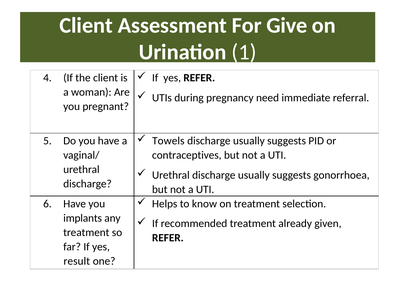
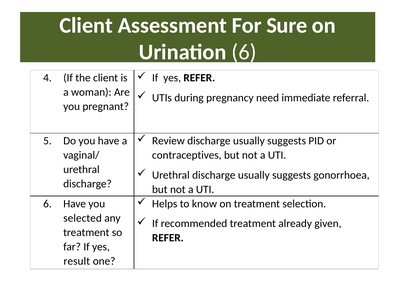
Give: Give -> Sure (287, 25)
Urination 1: 1 -> 6 (244, 52)
Towels: Towels -> Review (168, 141)
implants: implants -> selected (83, 218)
